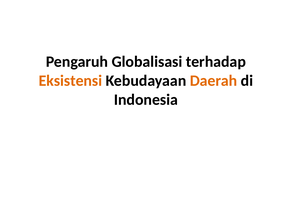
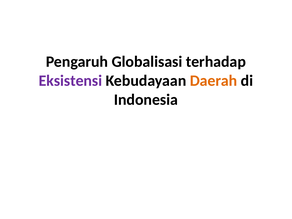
Eksistensi colour: orange -> purple (70, 81)
